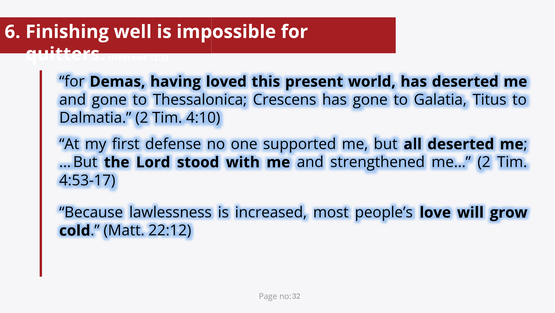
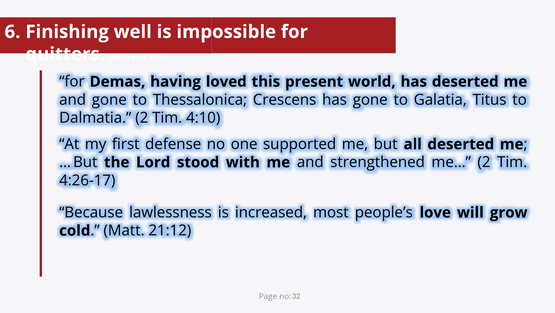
4:53-17: 4:53-17 -> 4:26-17 (87, 180)
22:12: 22:12 -> 21:12 (170, 231)
